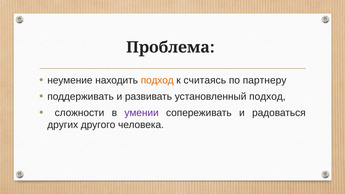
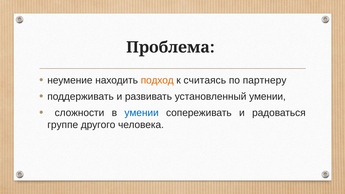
установленный подход: подход -> умении (267, 97)
умении colour: purple -> blue (142, 113)
других: других -> группе (63, 125)
